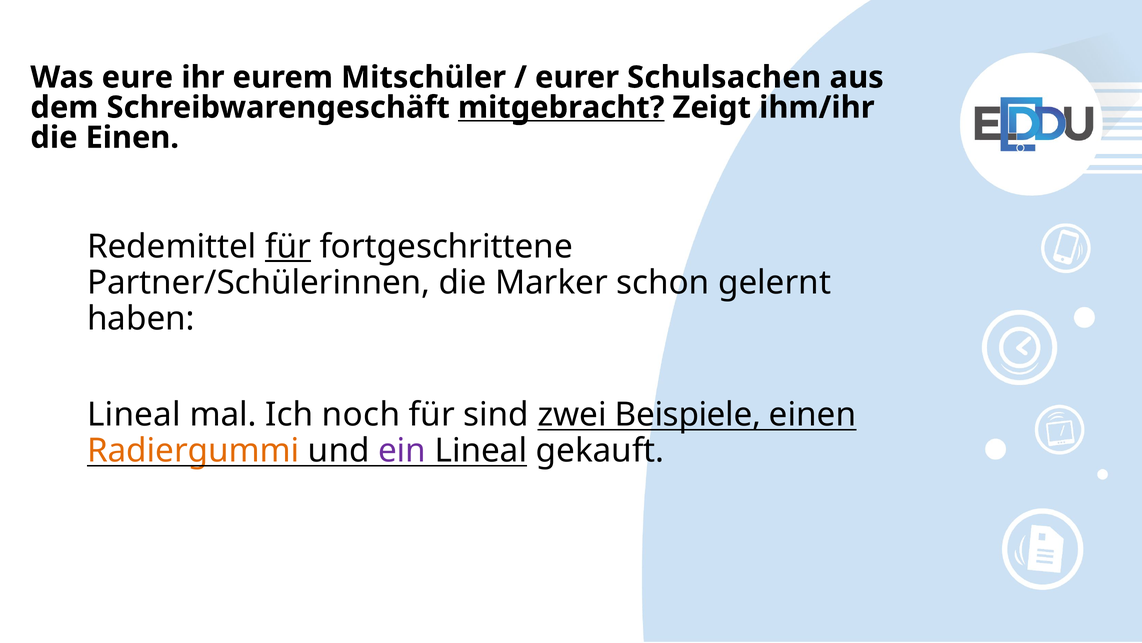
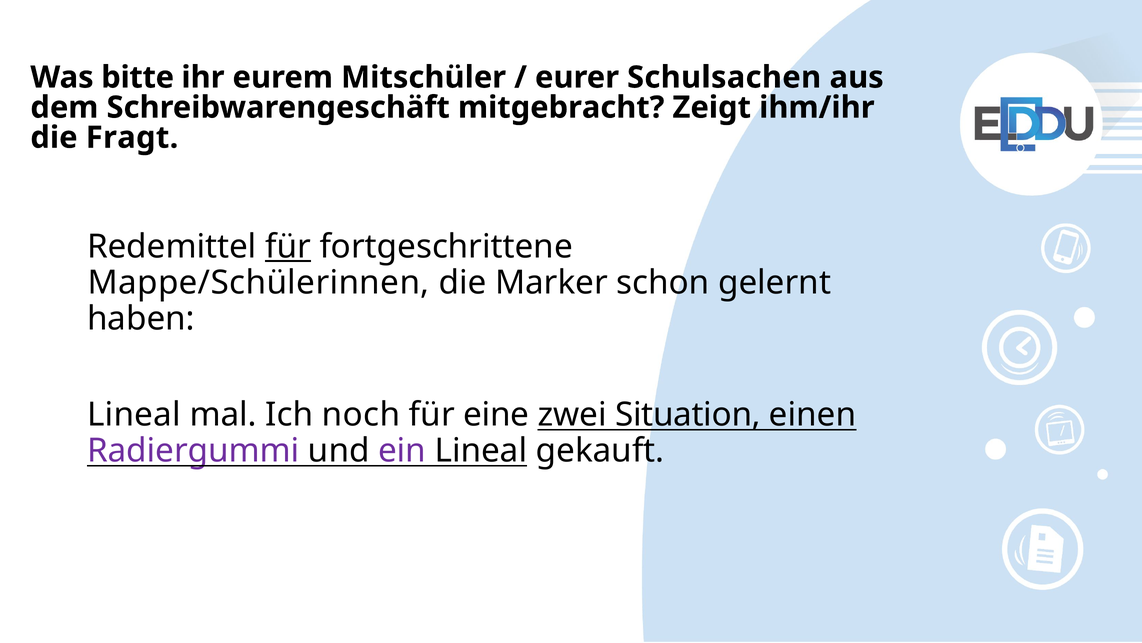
eure: eure -> bitte (138, 77)
mitgebracht underline: present -> none (561, 107)
die Einen: Einen -> Fragt (132, 137)
Partner/Schülerinnen: Partner/Schülerinnen -> Mappe/Schülerinnen (258, 282)
sind: sind -> eine (496, 414)
Beispiele: Beispiele -> Situation (688, 414)
Radiergummi colour: orange -> purple (193, 450)
